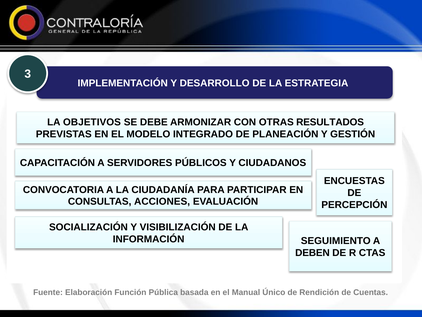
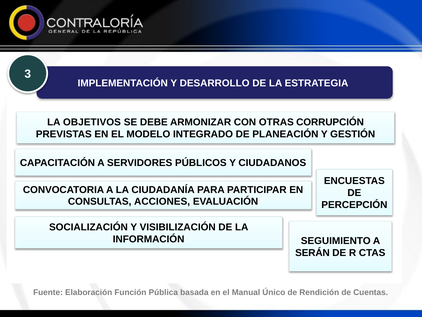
RESULTADOS: RESULTADOS -> CORRUPCIÓN (330, 122)
DEBEN: DEBEN -> SERÁN (312, 252)
